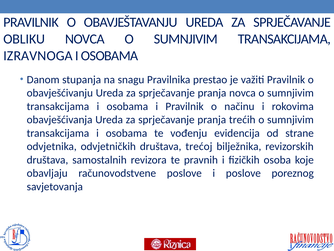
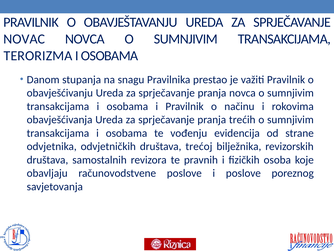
OBLIKU: OBLIKU -> NOVAC (24, 39)
IZRAVNOGA: IZRAVNOGA -> TERORIZMA (38, 56)
